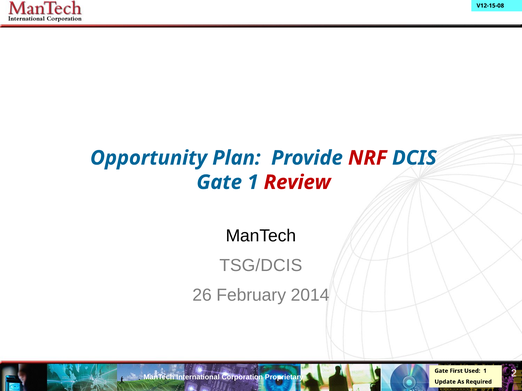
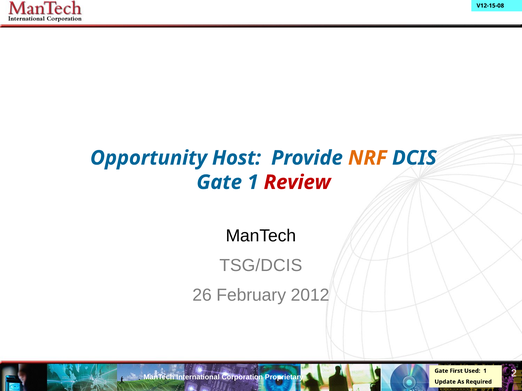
Plan: Plan -> Host (237, 158)
NRF colour: red -> orange (367, 158)
2014: 2014 -> 2012 (310, 295)
